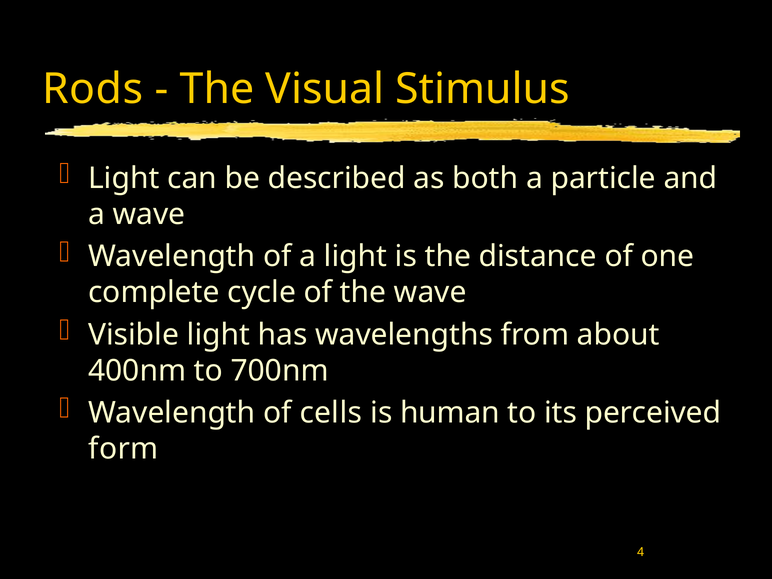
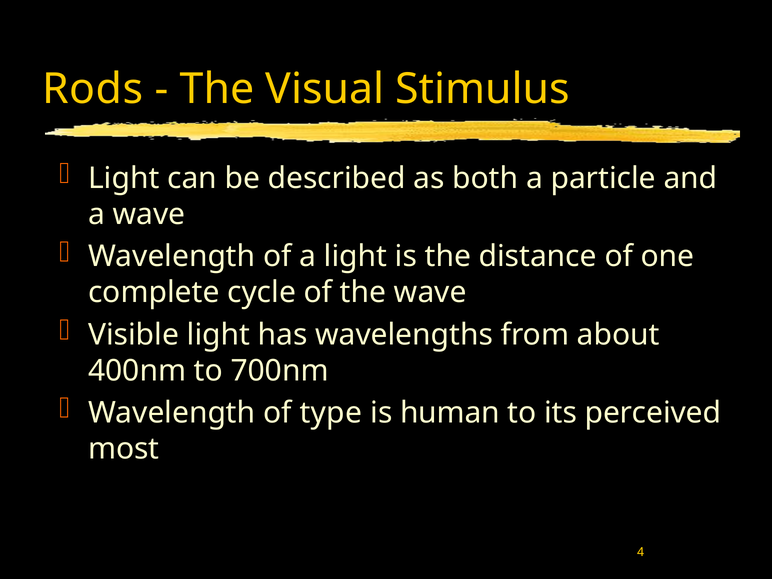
cells: cells -> type (331, 413)
form: form -> most (124, 449)
